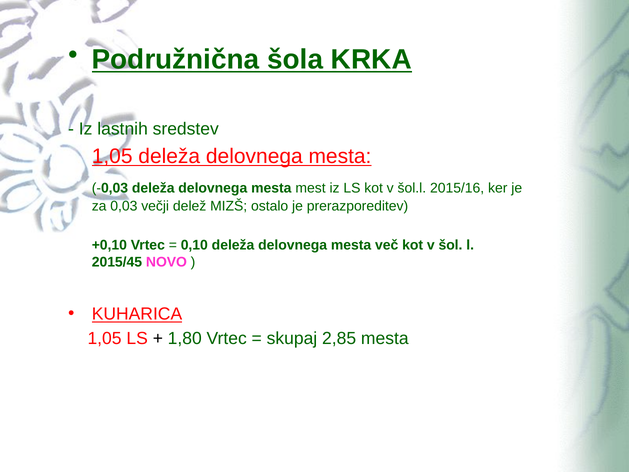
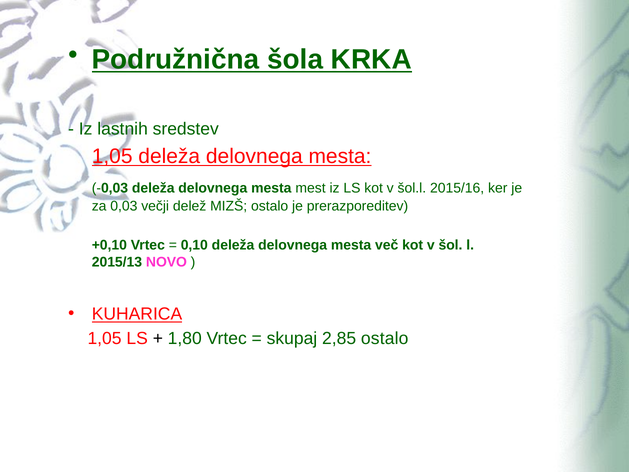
2015/45: 2015/45 -> 2015/13 (117, 262)
2,85 mesta: mesta -> ostalo (385, 338)
